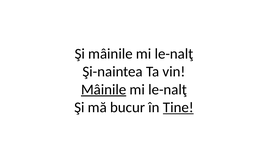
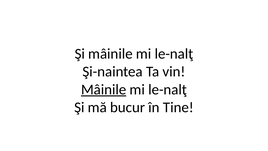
Tine underline: present -> none (178, 107)
